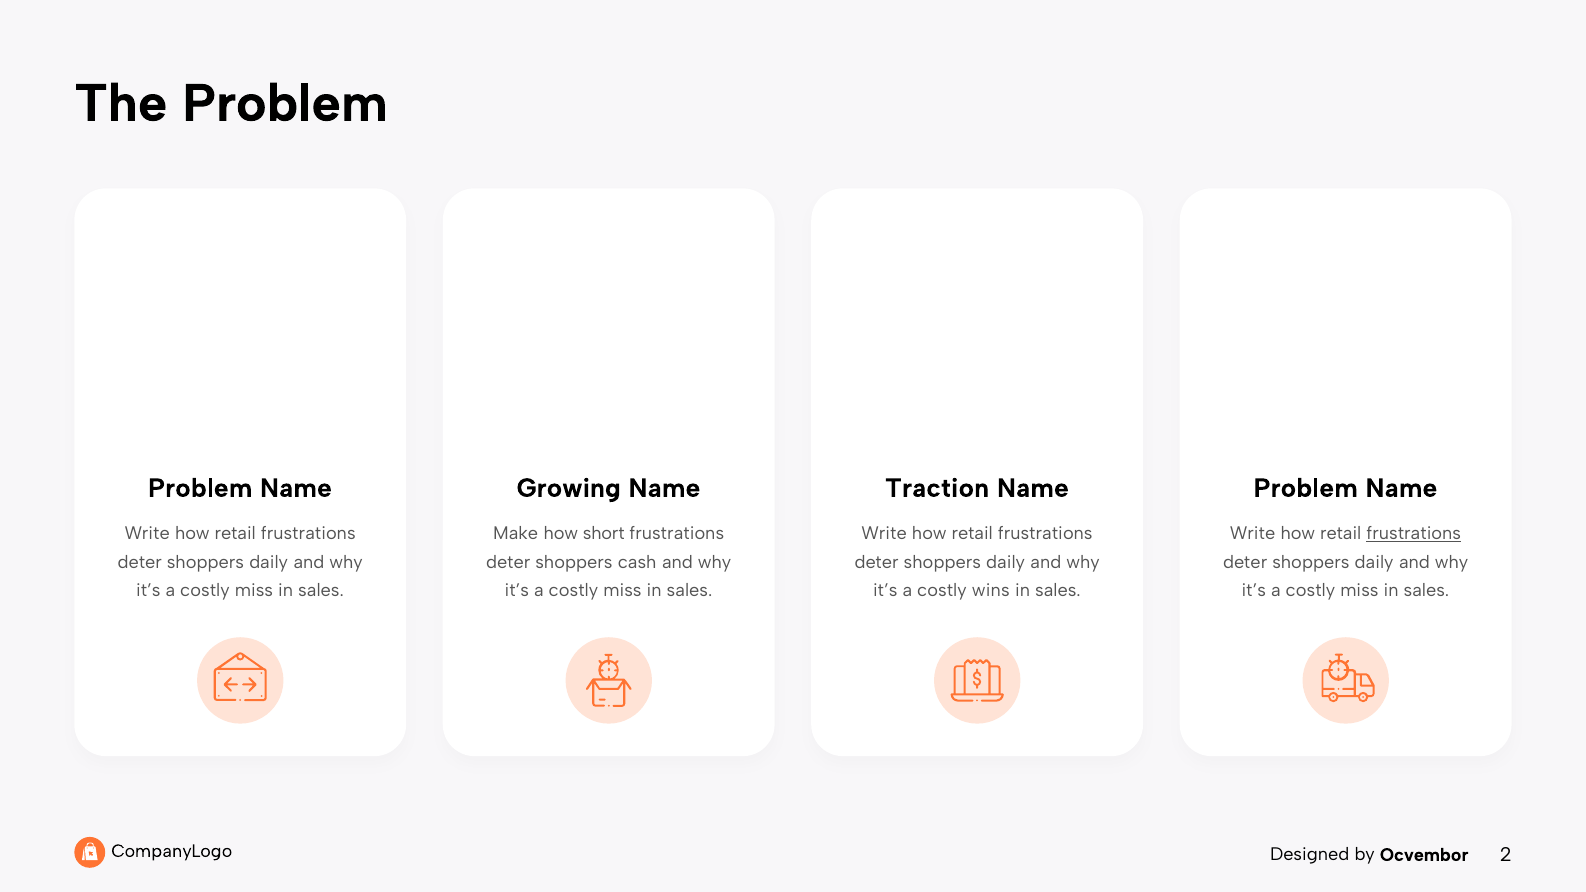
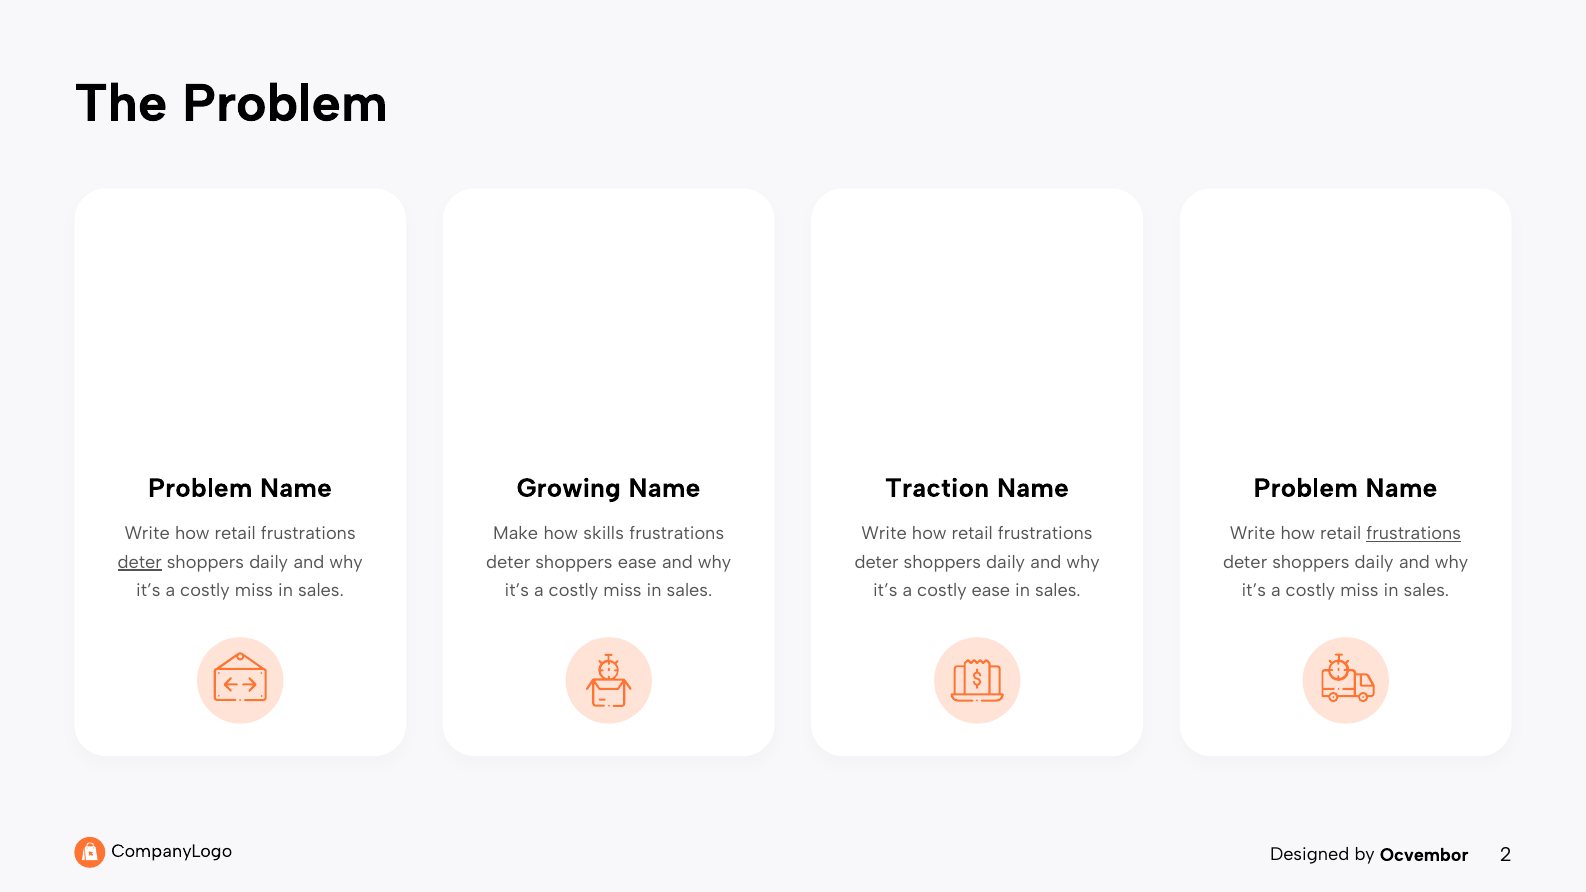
short: short -> skills (604, 534)
deter underline: none -> present (140, 562)
shoppers cash: cash -> ease (637, 562)
costly wins: wins -> ease (991, 591)
